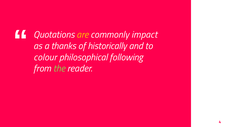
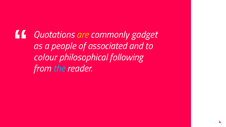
impact: impact -> gadget (144, 35)
thanks: thanks -> people (64, 46)
historically: historically -> associated (107, 46)
the colour: light green -> light blue (59, 69)
